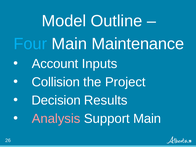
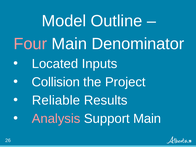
Four colour: light blue -> pink (30, 44)
Maintenance: Maintenance -> Denominator (138, 44)
Account: Account -> Located (55, 64)
Decision: Decision -> Reliable (56, 100)
